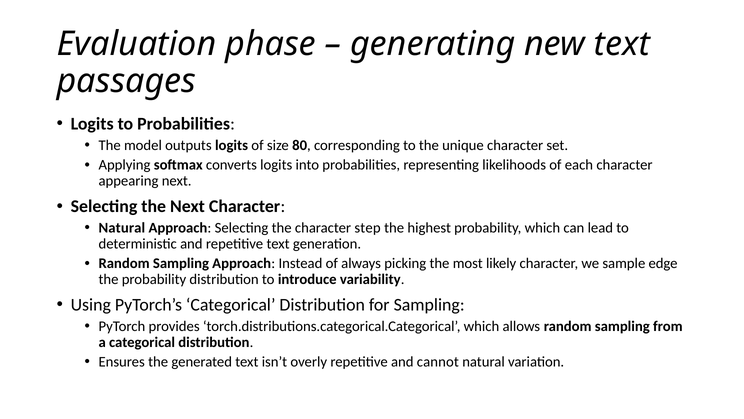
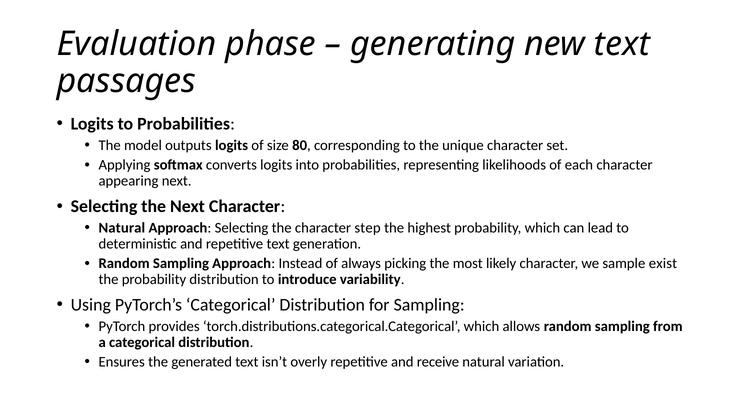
edge: edge -> exist (663, 263)
cannot: cannot -> receive (438, 362)
